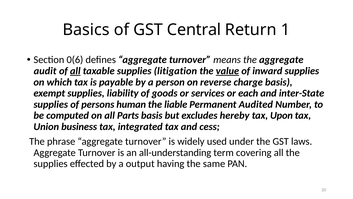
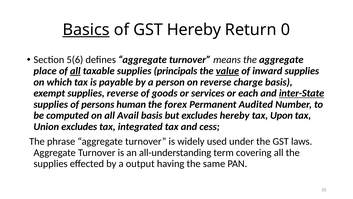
Basics underline: none -> present (86, 30)
GST Central: Central -> Hereby (194, 30)
1: 1 -> 0 (285, 30)
0(6: 0(6 -> 5(6 (75, 60)
audit: audit -> place (45, 71)
litigation: litigation -> principals (176, 71)
supplies liability: liability -> reverse (123, 93)
inter-State underline: none -> present (302, 93)
liable: liable -> forex (176, 104)
Parts: Parts -> Avail (128, 115)
Union business: business -> excludes (79, 126)
